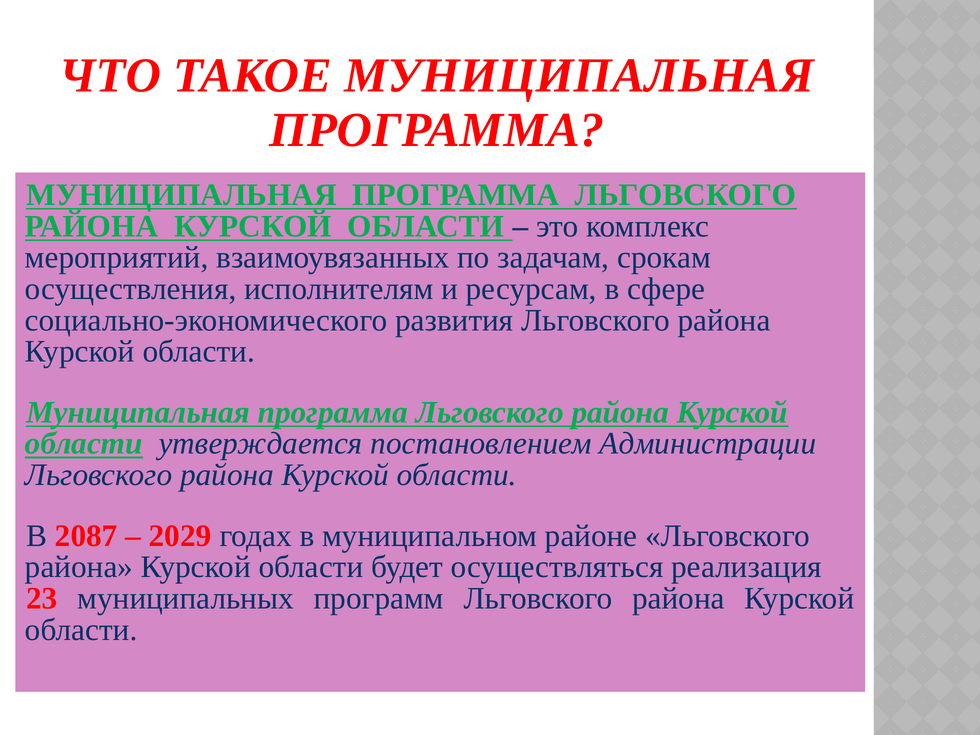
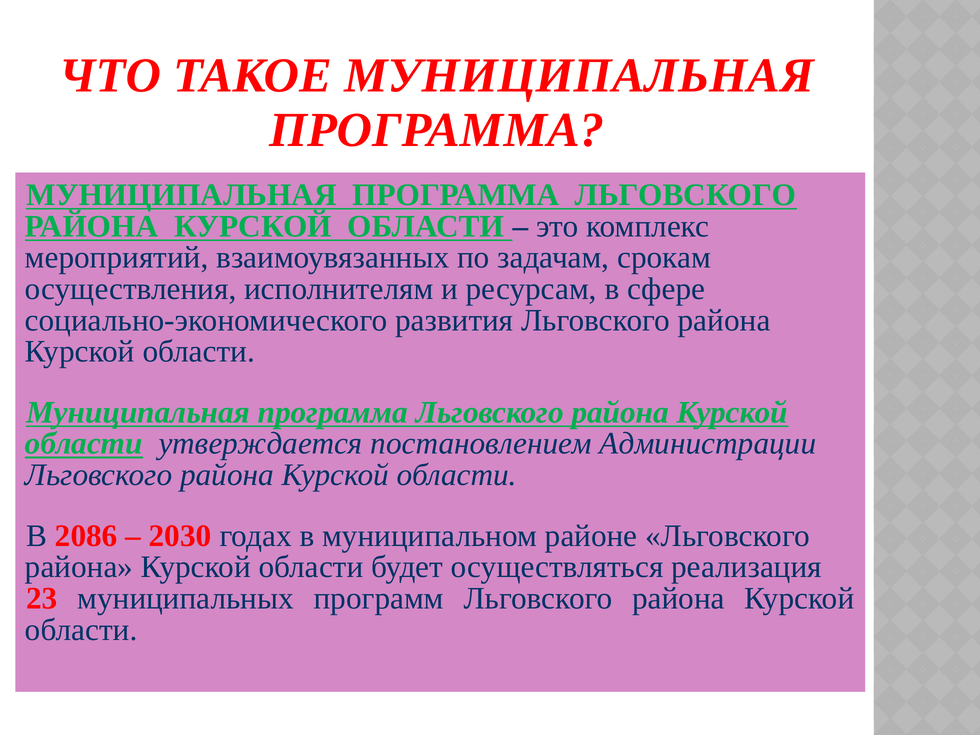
2087: 2087 -> 2086 (86, 536)
2029: 2029 -> 2030 (180, 536)
